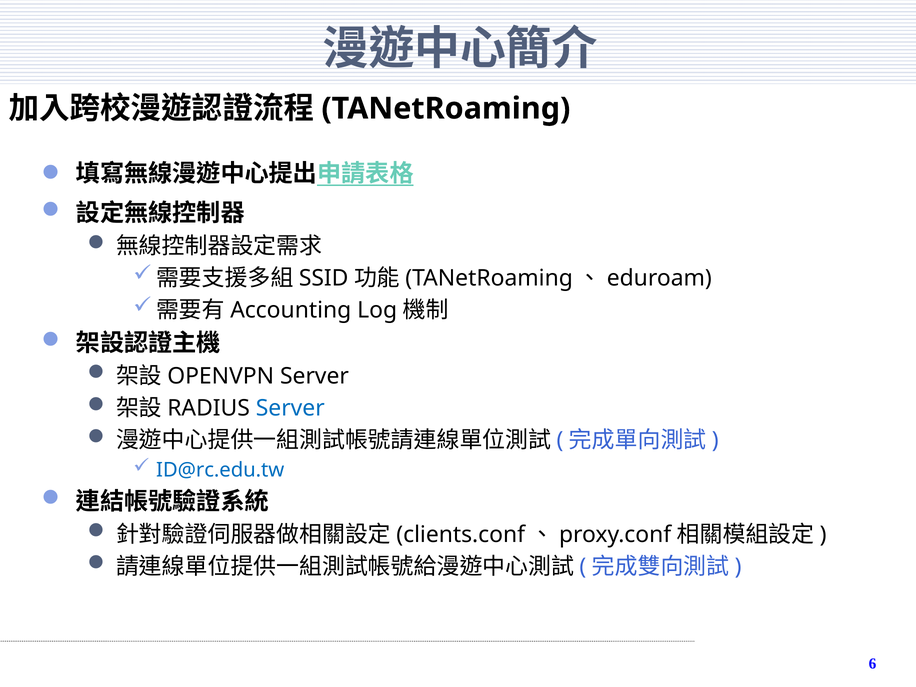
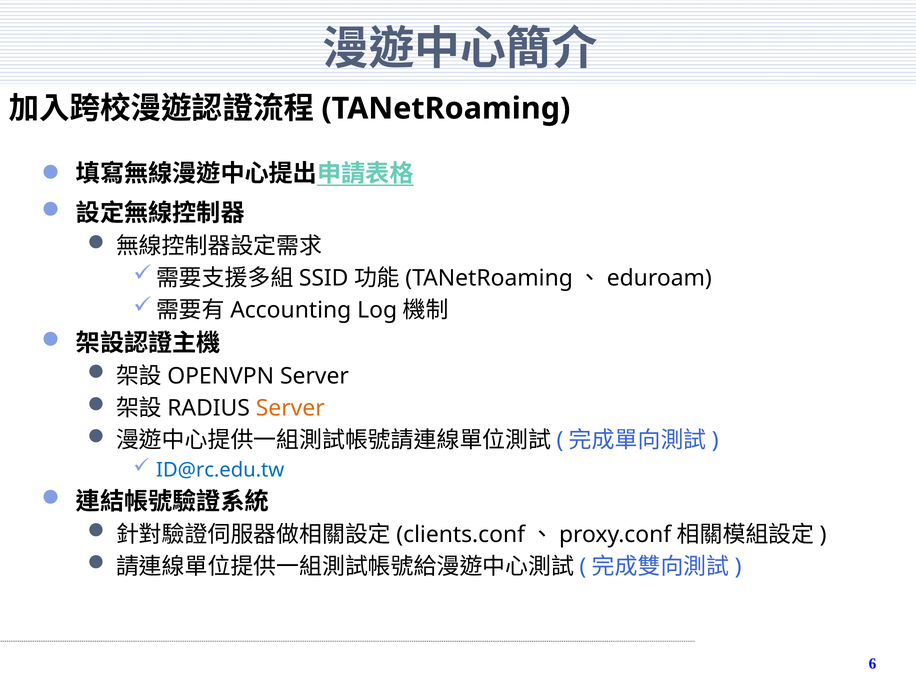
Server colour: blue -> orange (290, 408)
